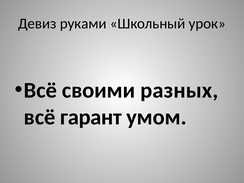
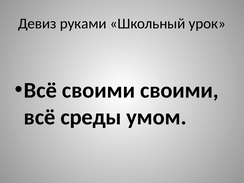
своими разных: разных -> своими (179, 90)
гарант: гарант -> среды (91, 117)
